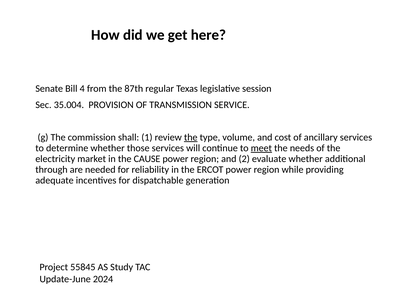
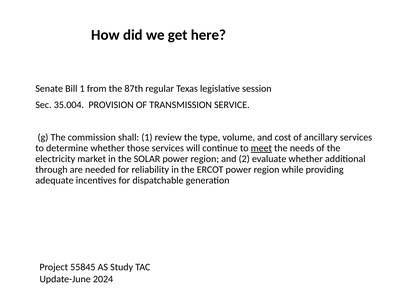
Bill 4: 4 -> 1 (82, 89)
the underline: present -> none (191, 138)
CAUSE: CAUSE -> SOLAR (147, 159)
